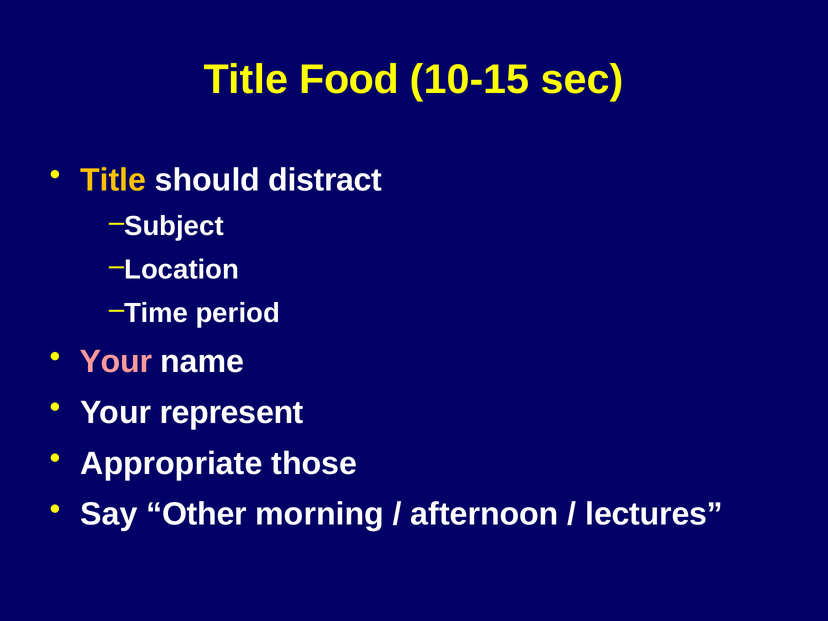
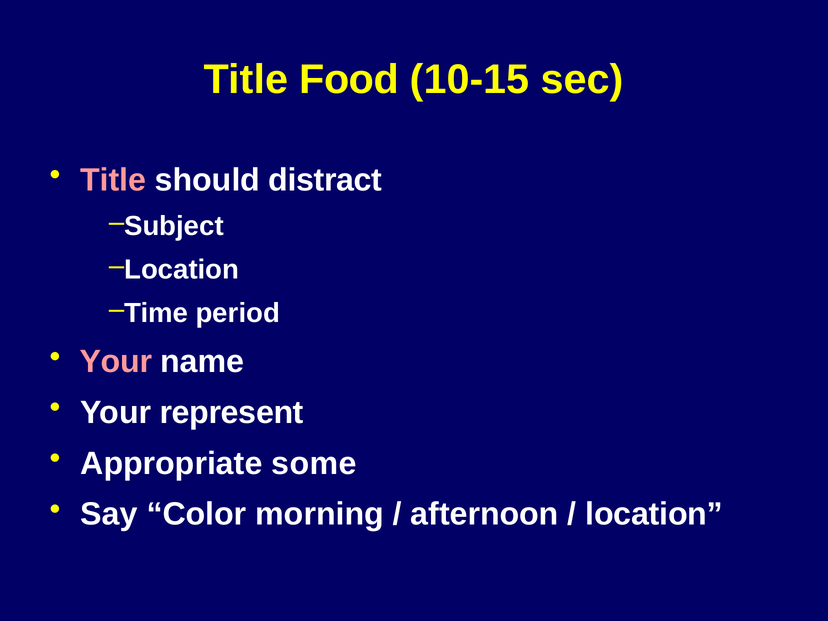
Title colour: yellow -> pink (113, 180)
those: those -> some (314, 463)
Other: Other -> Color (196, 514)
lectures: lectures -> location (654, 514)
